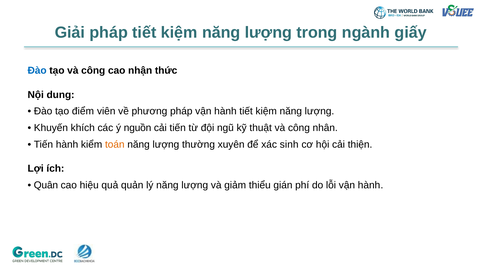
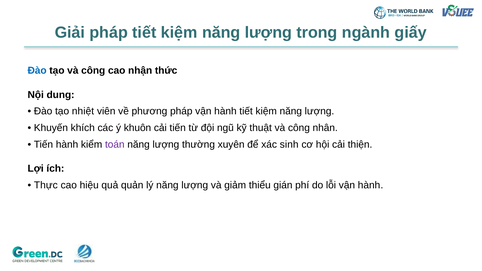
điểm: điểm -> nhiệt (83, 111)
nguồn: nguồn -> khuôn (138, 128)
toán colour: orange -> purple (115, 144)
Quân: Quân -> Thực (46, 185)
